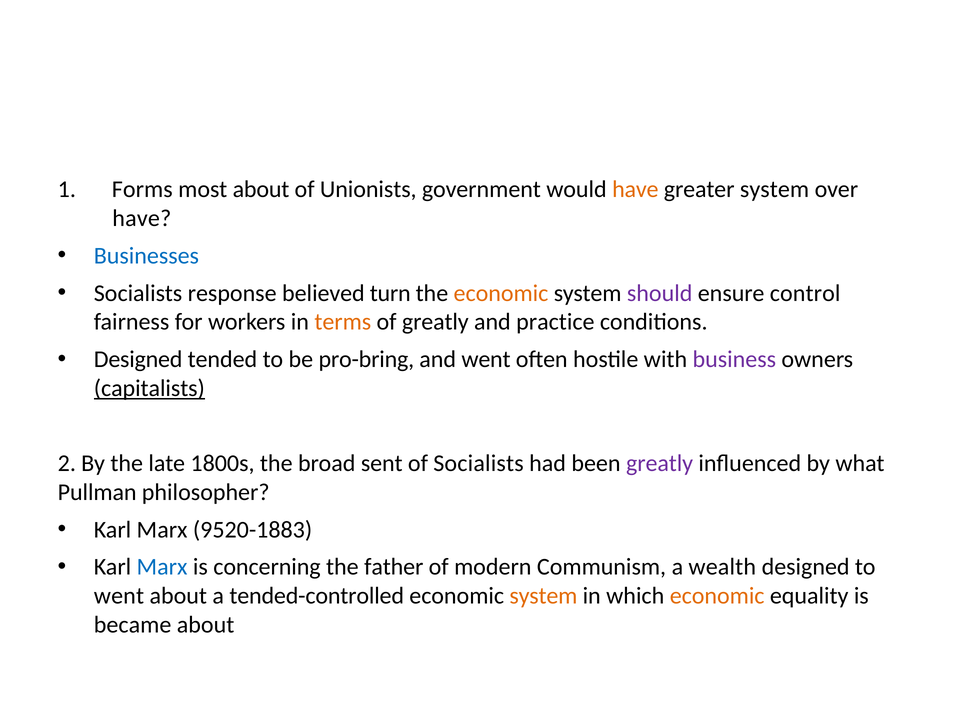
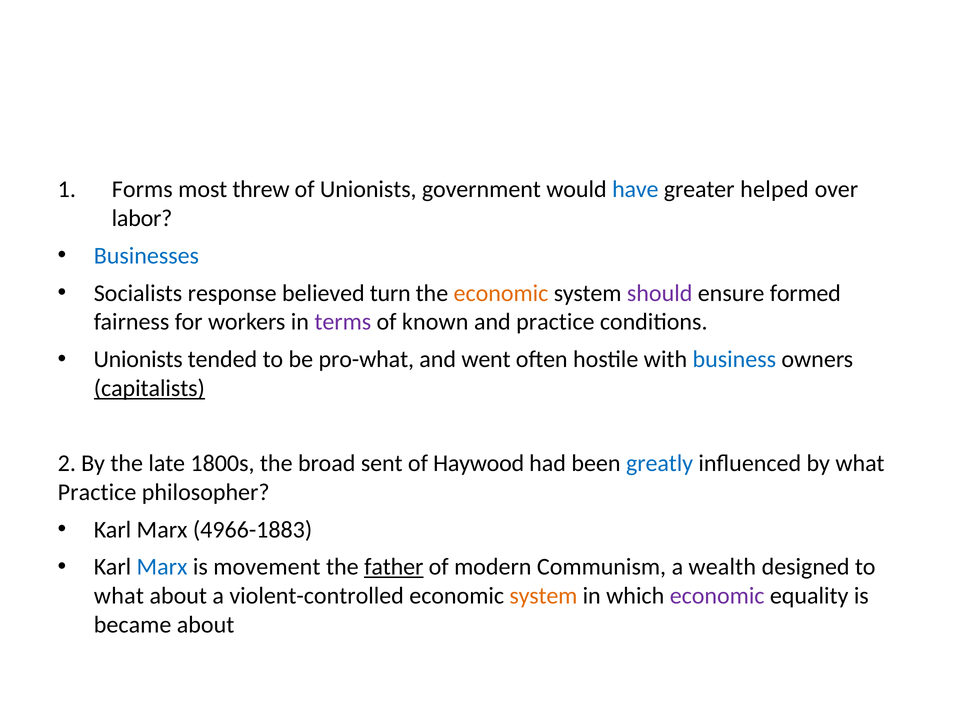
most about: about -> threw (261, 189)
have colour: orange -> blue (635, 189)
greater system: system -> helped (774, 189)
have: have -> labor (142, 218)
control: control -> formed (805, 293)
terms colour: orange -> purple (343, 322)
of greatly: greatly -> known (435, 322)
Designed: Designed -> Unionists (138, 359)
pro-bring: pro-bring -> pro-what (366, 359)
business colour: purple -> blue (734, 359)
of Socialists: Socialists -> Haywood (479, 463)
greatly colour: purple -> blue (660, 463)
Pullman: Pullman -> Practice (97, 492)
9520-1883: 9520-1883 -> 4966-1883 (253, 529)
concerning: concerning -> movement (267, 567)
father underline: none -> present (394, 567)
went: went -> what (119, 596)
tended-controlled: tended-controlled -> violent-controlled (317, 596)
economic colour: orange -> purple (717, 596)
